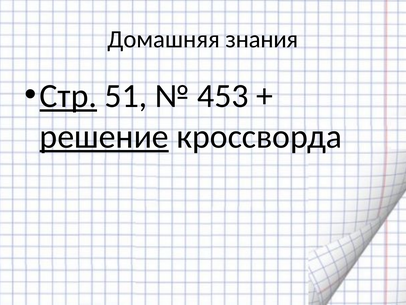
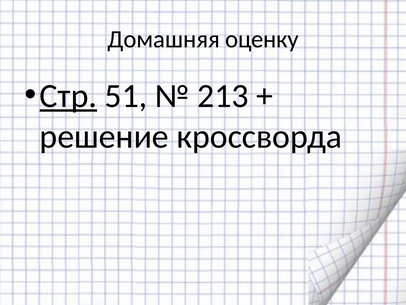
знания: знания -> оценку (262, 39)
453: 453 -> 213 (223, 96)
решение underline: present -> none (104, 136)
